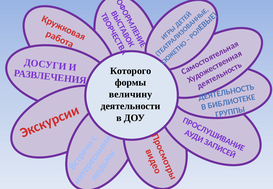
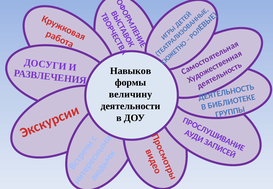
Которого: Которого -> Навыков (131, 71)
